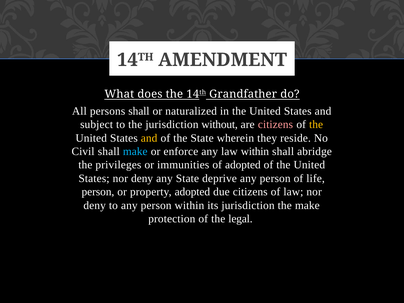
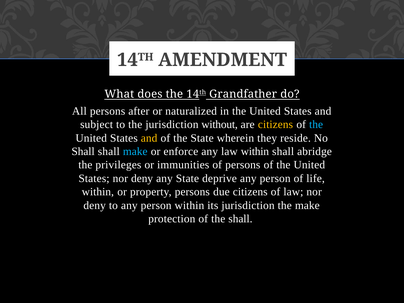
persons shall: shall -> after (139, 111)
citizens colour: pink -> yellow (275, 124)
the colour: yellow -> light blue (316, 124)
Civil: Civil -> Shall (83, 151)
of adopted: adopted -> persons (243, 165)
person: person -> within (98, 192)
property adopted: adopted -> persons (192, 192)
the legal: legal -> shall (240, 219)
